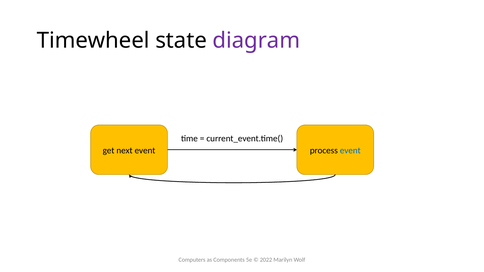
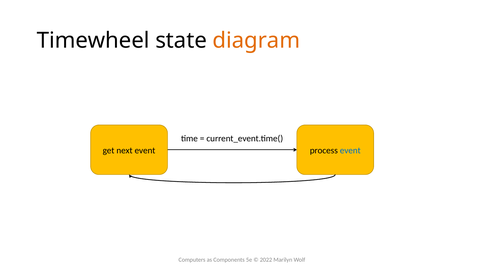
diagram colour: purple -> orange (256, 41)
